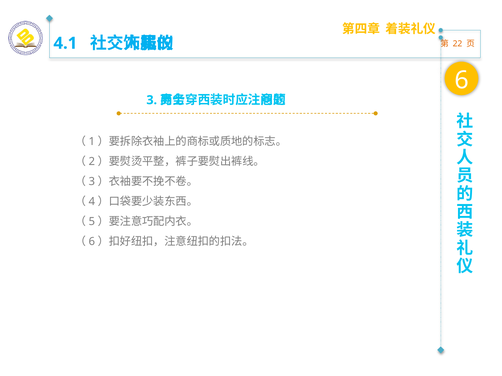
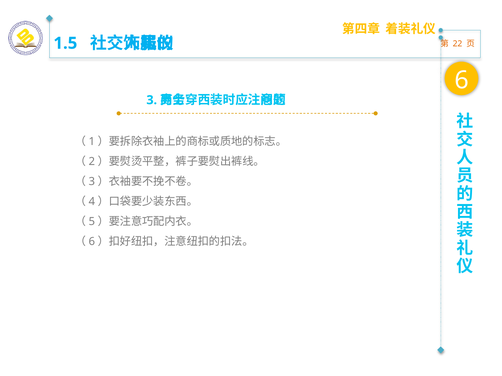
4.1: 4.1 -> 1.5 (65, 43)
